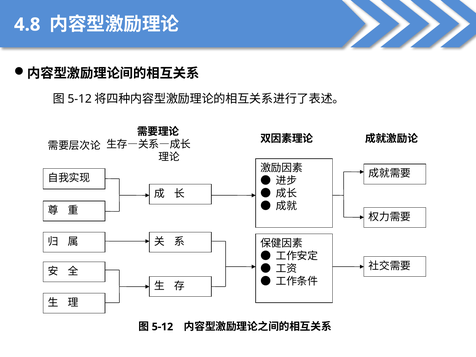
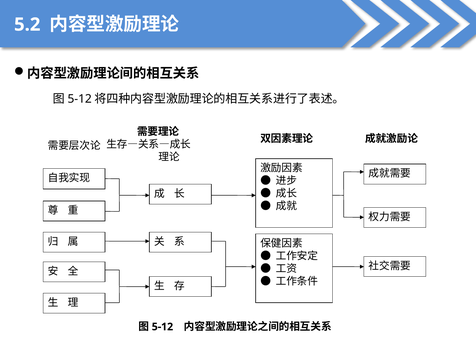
4.8: 4.8 -> 5.2 (27, 25)
